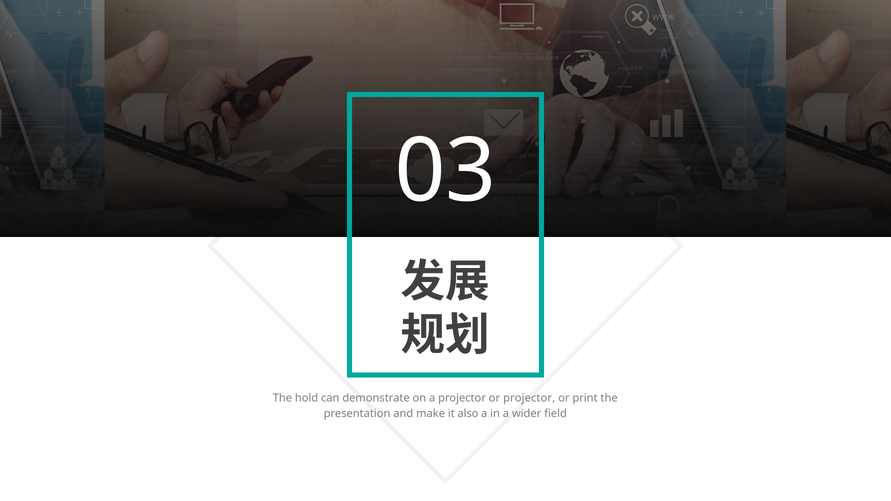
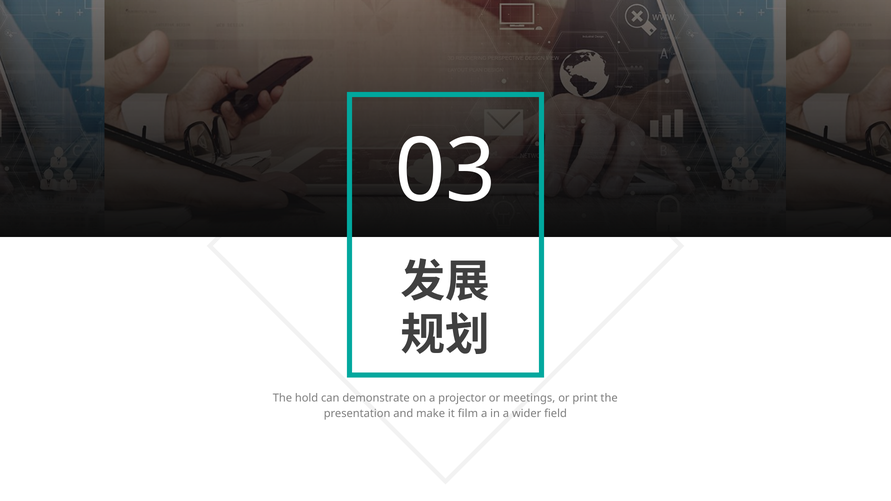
or projector: projector -> meetings (529, 398)
also: also -> film (468, 414)
